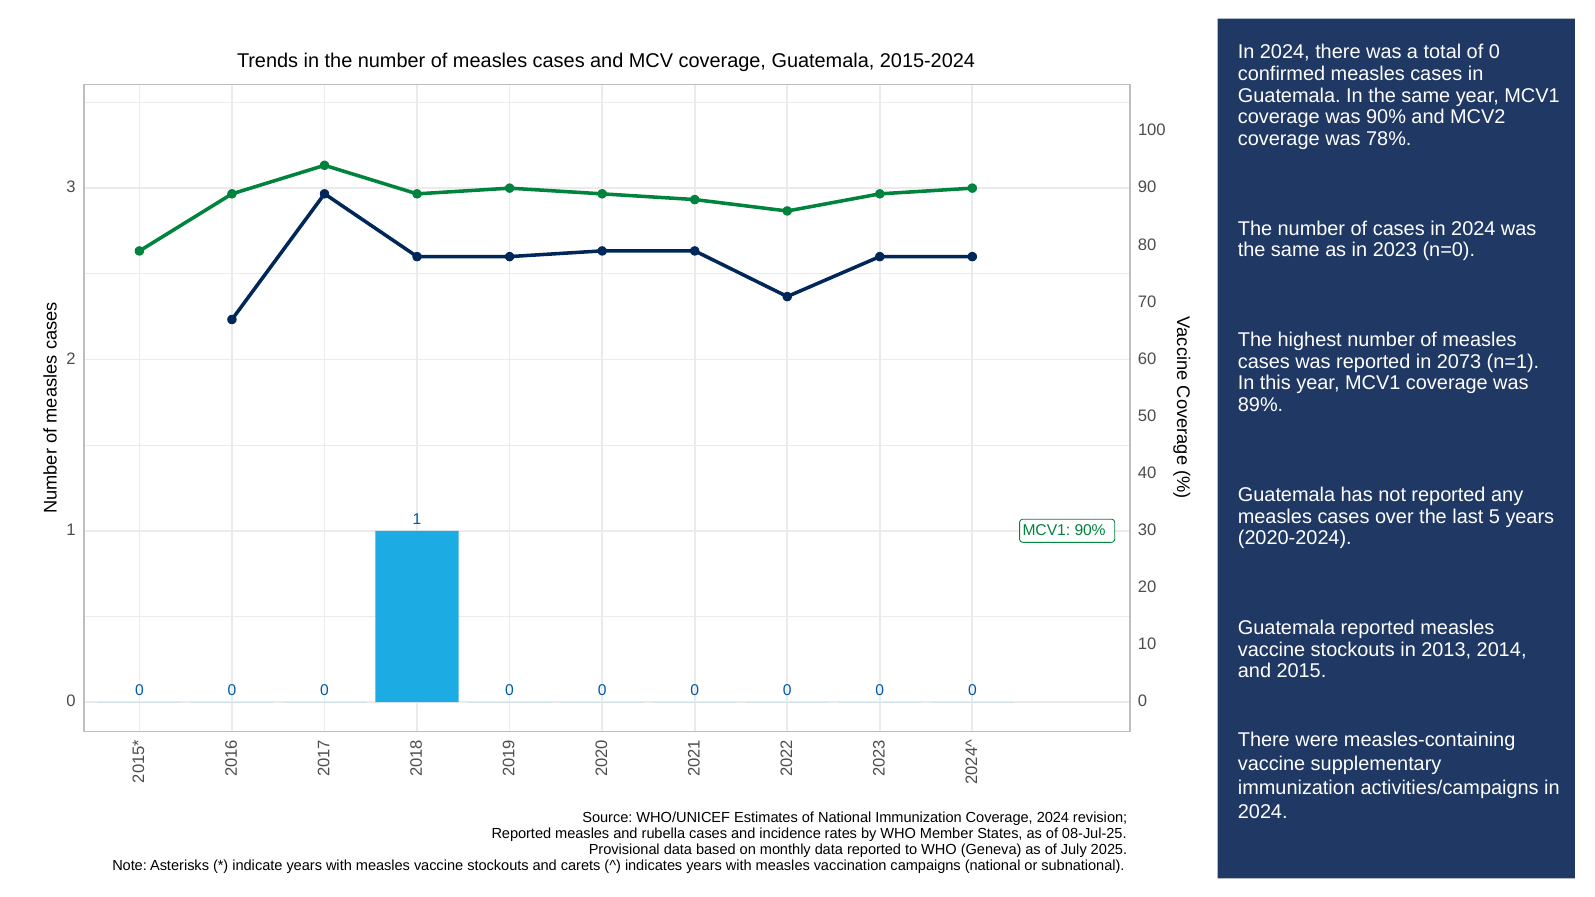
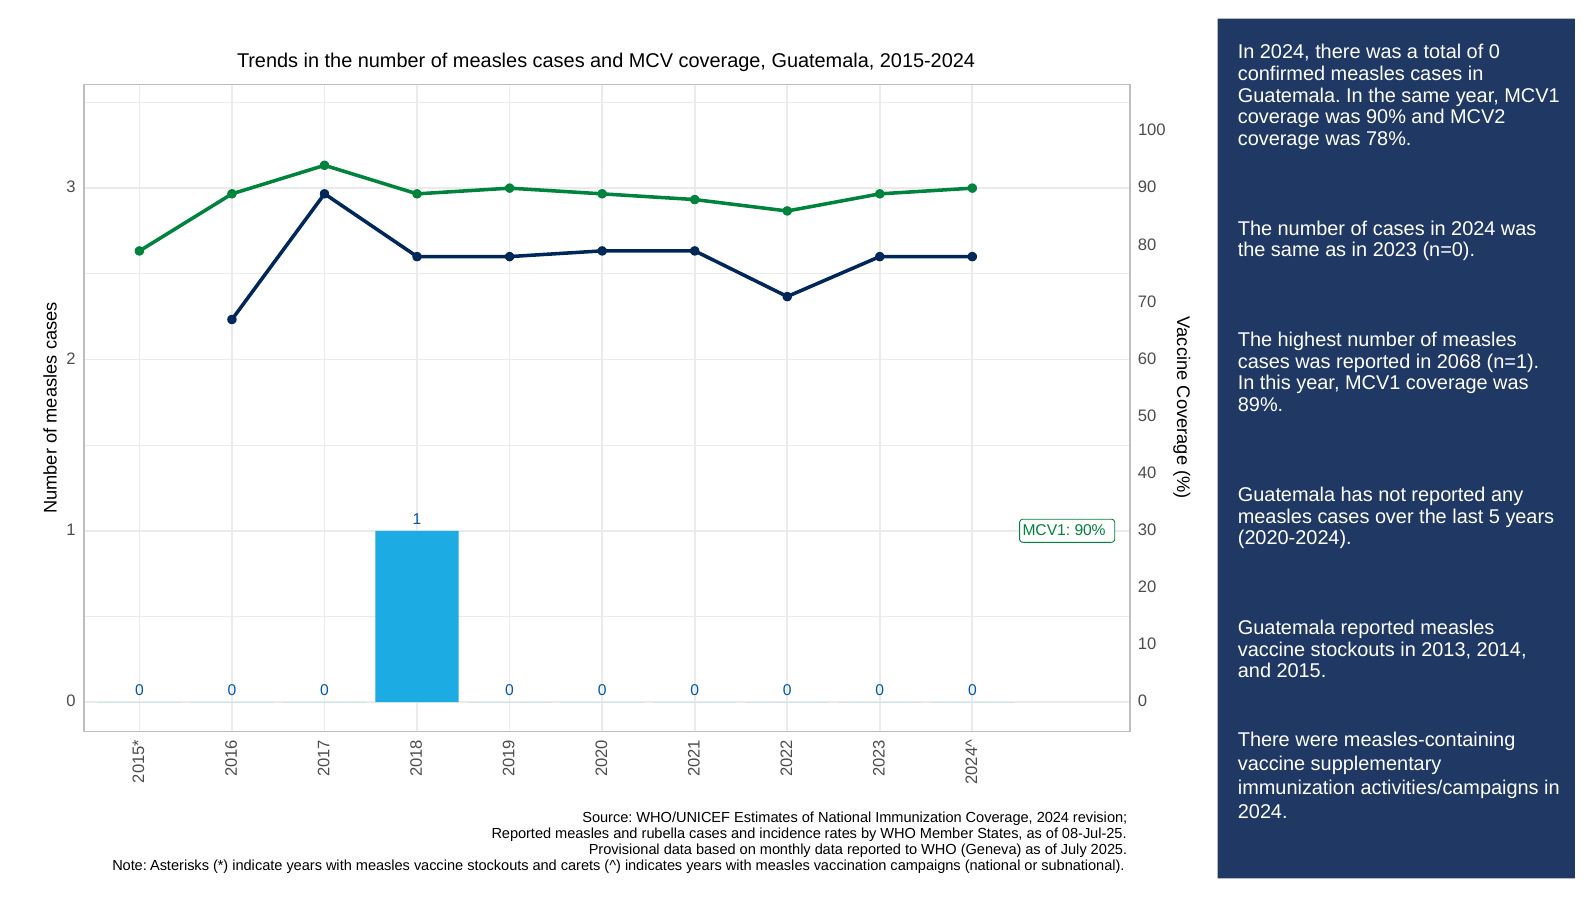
2073: 2073 -> 2068 (1459, 362)
